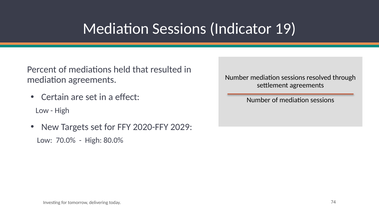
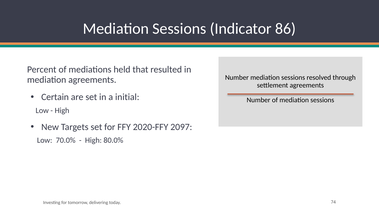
19: 19 -> 86 (286, 29)
effect: effect -> initial (127, 97)
2029: 2029 -> 2097 (181, 127)
